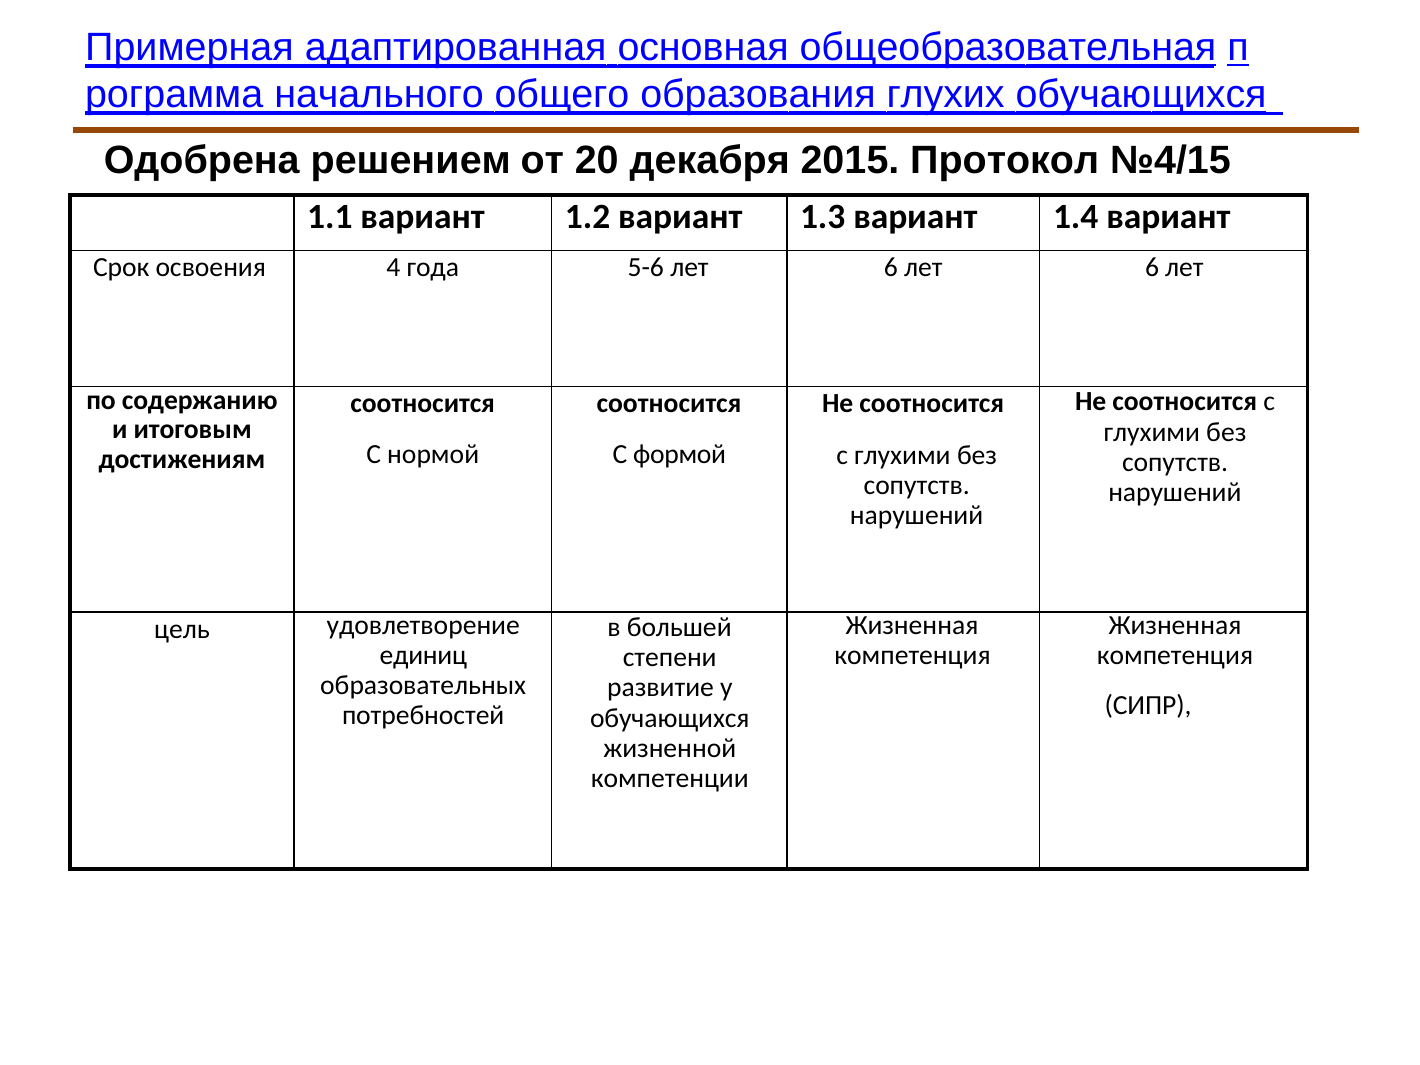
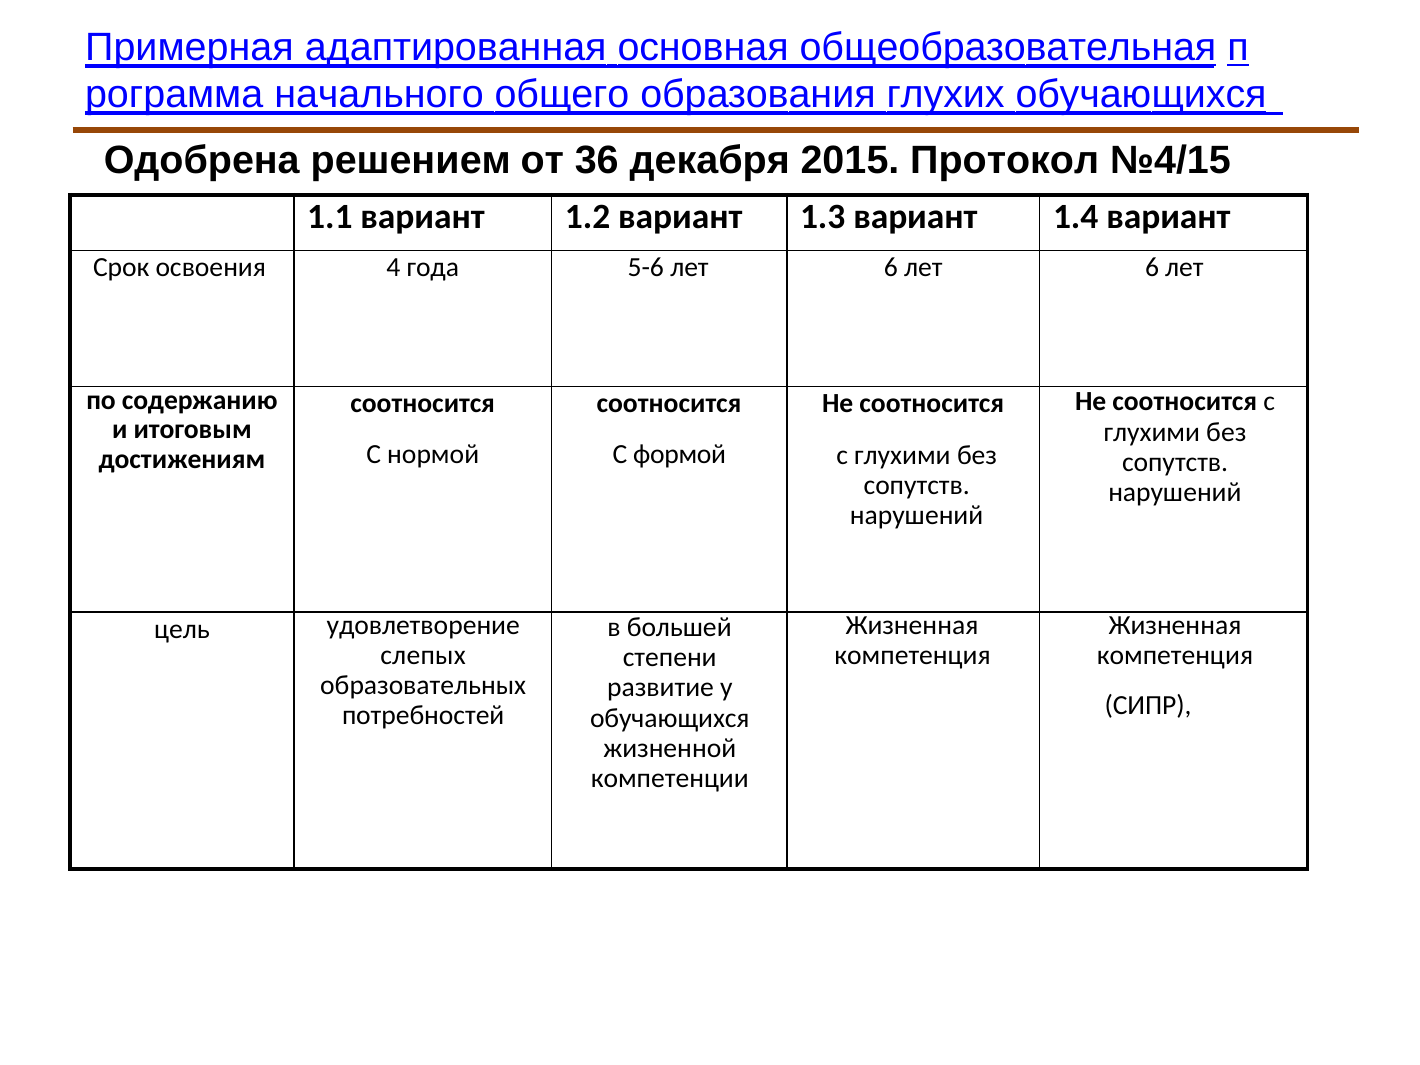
20: 20 -> 36 (597, 160)
единиц: единиц -> слепых (423, 655)
